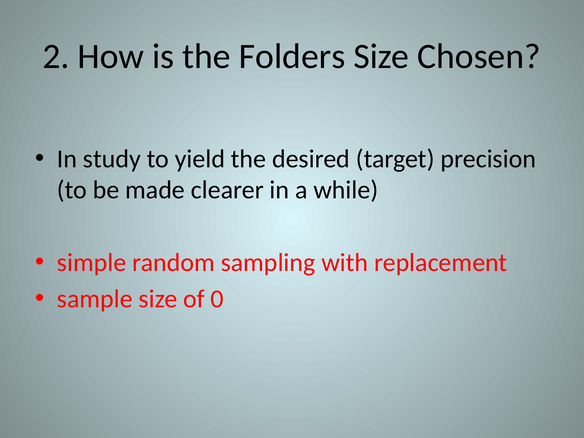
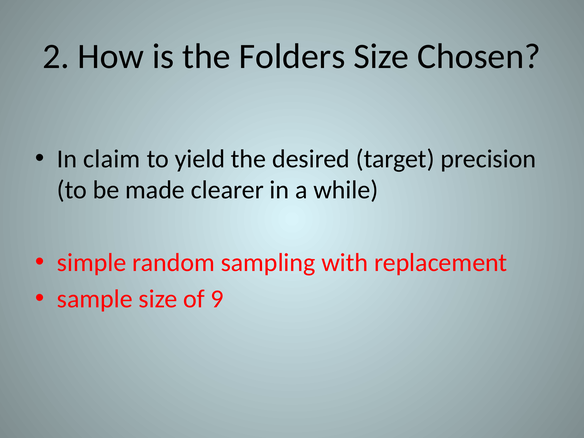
study: study -> claim (112, 159)
0: 0 -> 9 (217, 299)
